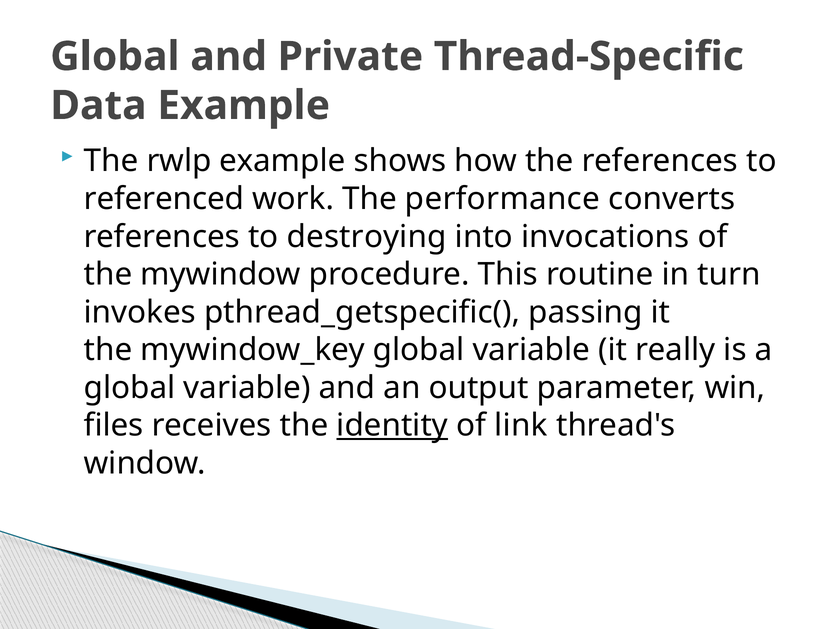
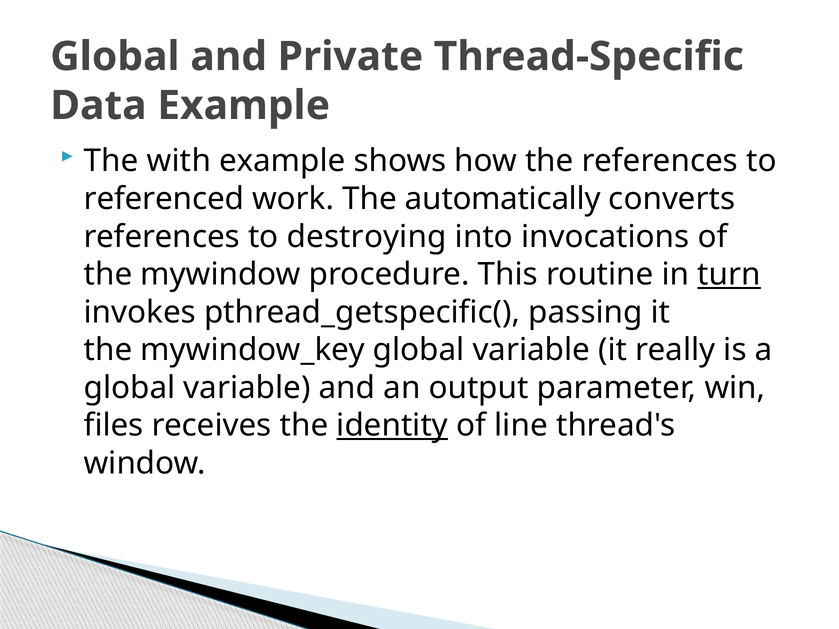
rwlp: rwlp -> with (179, 161)
performance: performance -> automatically (503, 199)
turn underline: none -> present (729, 275)
link: link -> line (521, 426)
